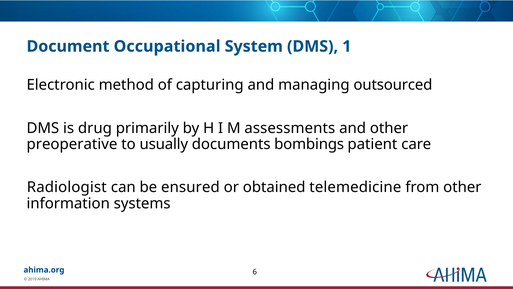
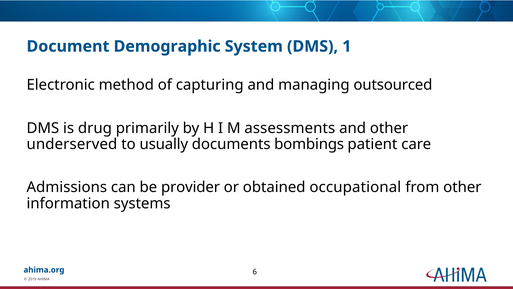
Occupational: Occupational -> Demographic (167, 46)
preoperative: preoperative -> underserved (72, 144)
Radiologist: Radiologist -> Admissions (67, 187)
ensured: ensured -> provider (190, 187)
telemedicine: telemedicine -> occupational (355, 187)
